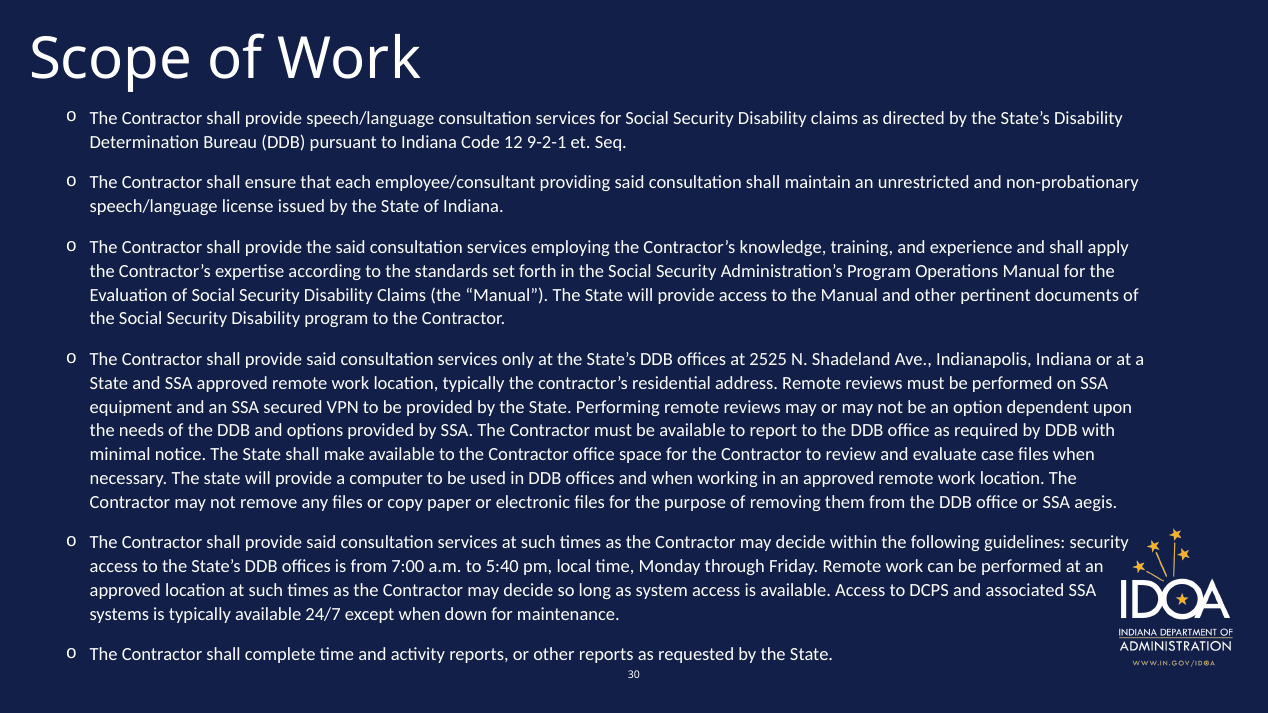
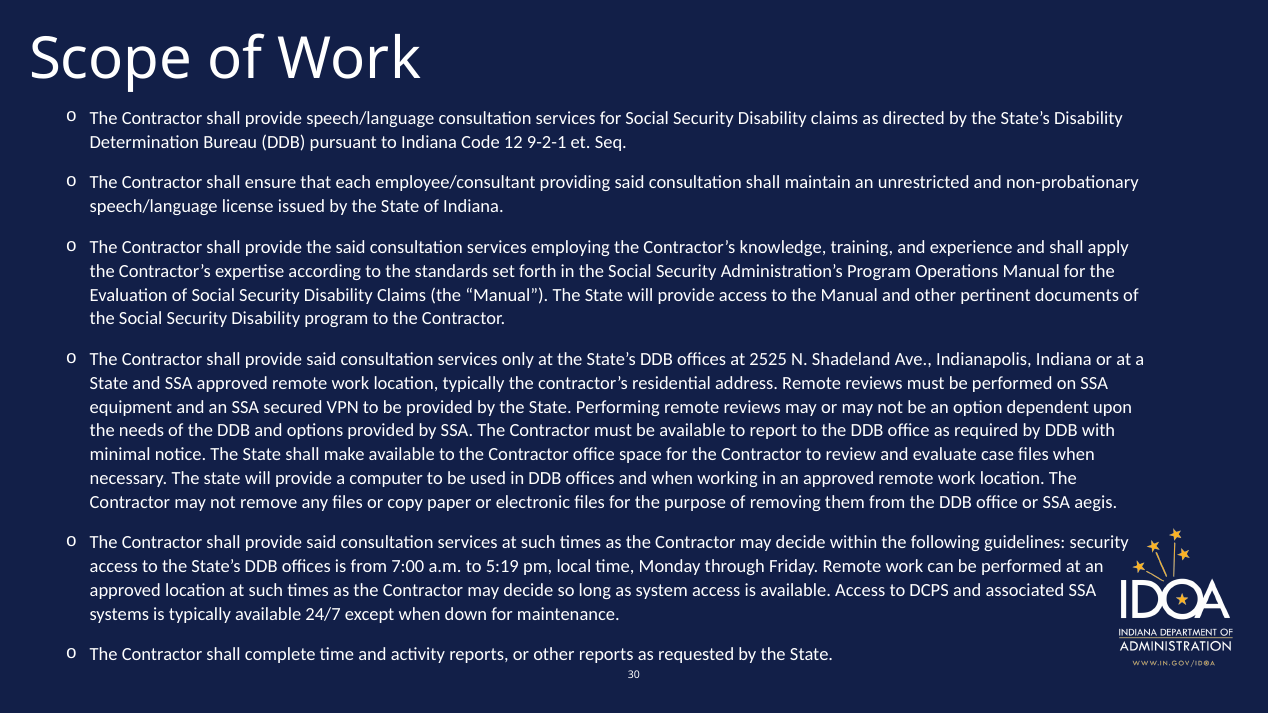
5:40: 5:40 -> 5:19 (502, 567)
